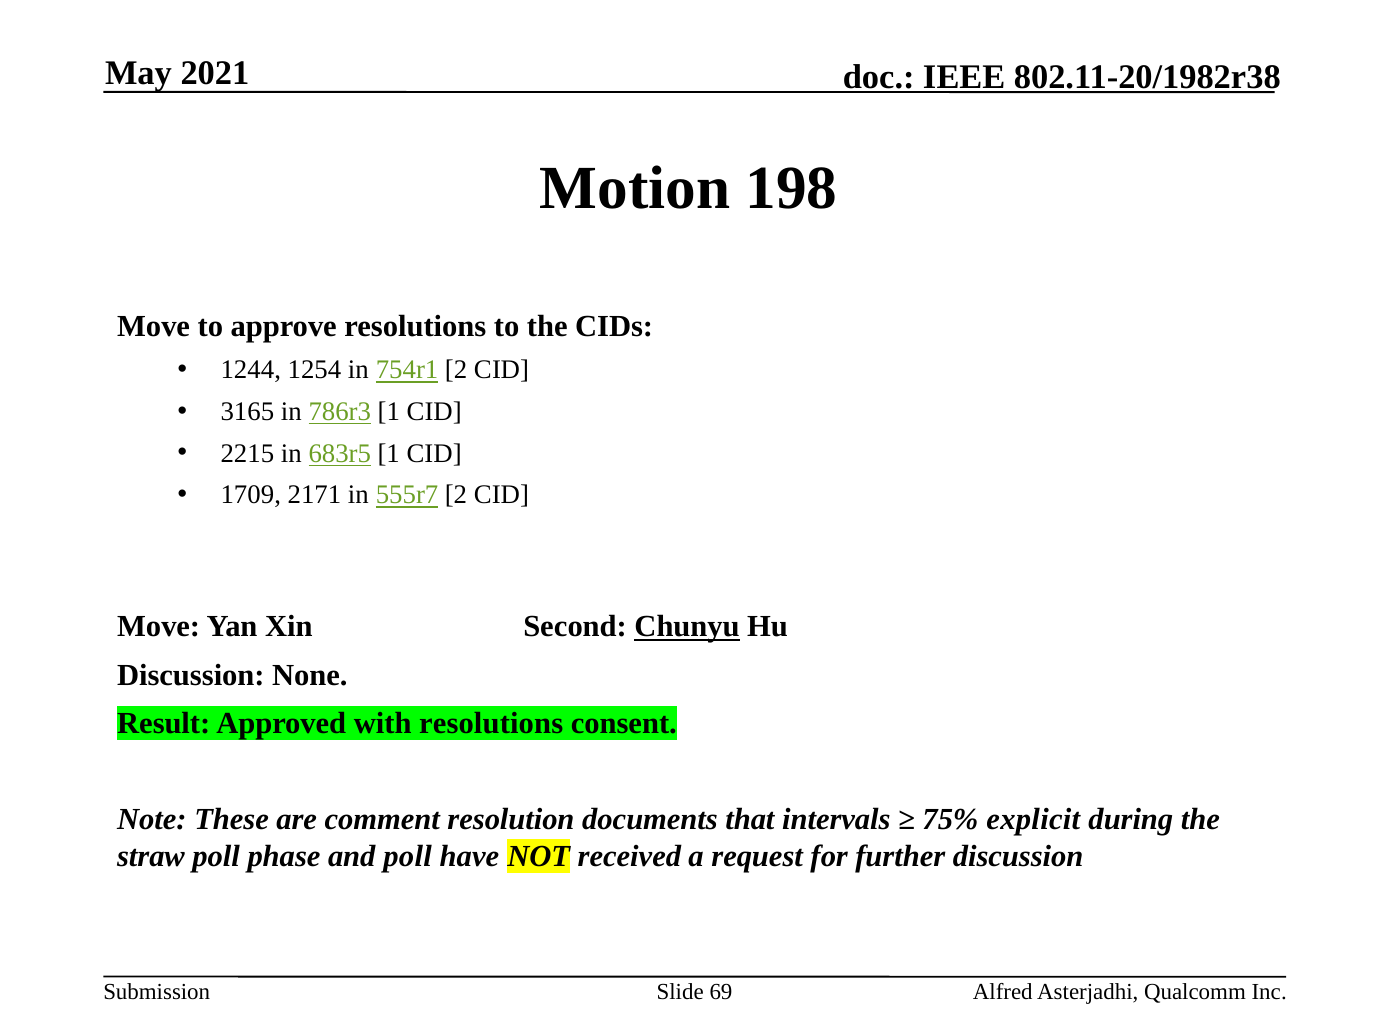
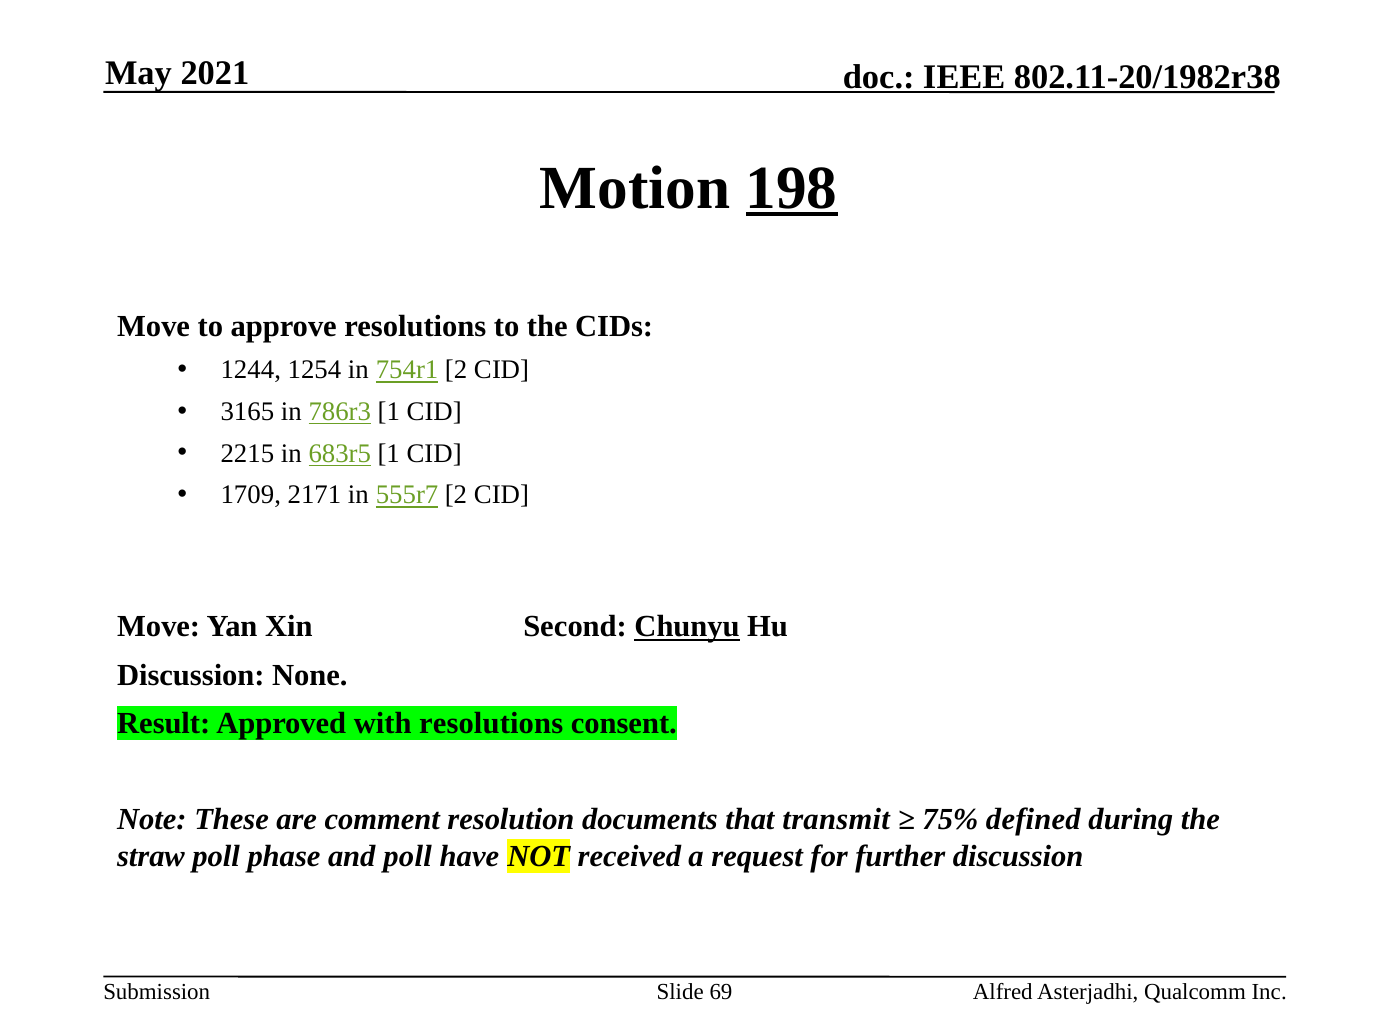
198 underline: none -> present (792, 188)
intervals: intervals -> transmit (836, 819)
explicit: explicit -> defined (1033, 819)
